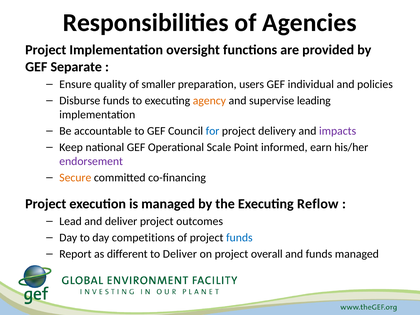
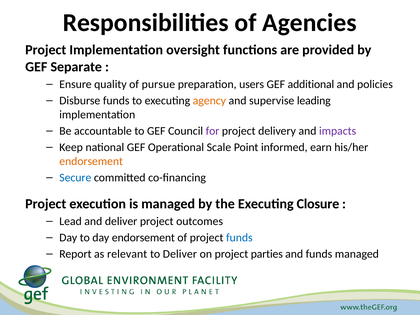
smaller: smaller -> pursue (158, 84)
individual: individual -> additional (311, 84)
for colour: blue -> purple (213, 131)
endorsement colour: purple -> orange (91, 161)
Secure colour: orange -> blue (75, 178)
Reflow: Reflow -> Closure (318, 204)
day competitions: competitions -> endorsement (143, 238)
different: different -> relevant (127, 254)
overall: overall -> parties (267, 254)
